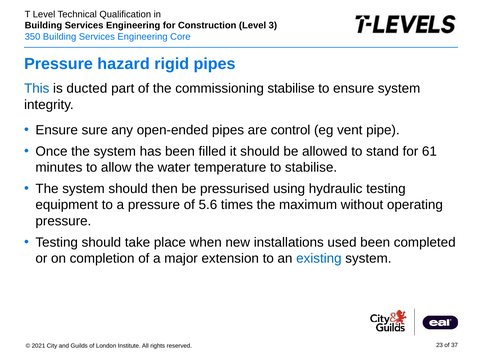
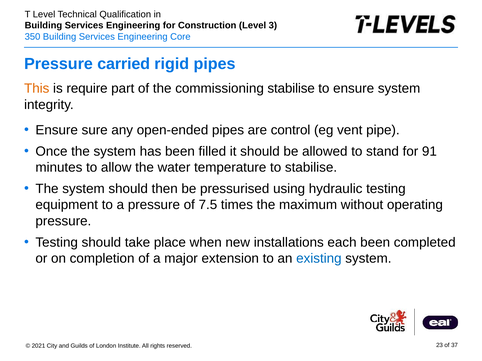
hazard: hazard -> carried (124, 64)
This colour: blue -> orange (37, 89)
ducted: ducted -> require (87, 89)
61: 61 -> 91 (429, 152)
5.6: 5.6 -> 7.5 (208, 205)
used: used -> each (342, 243)
